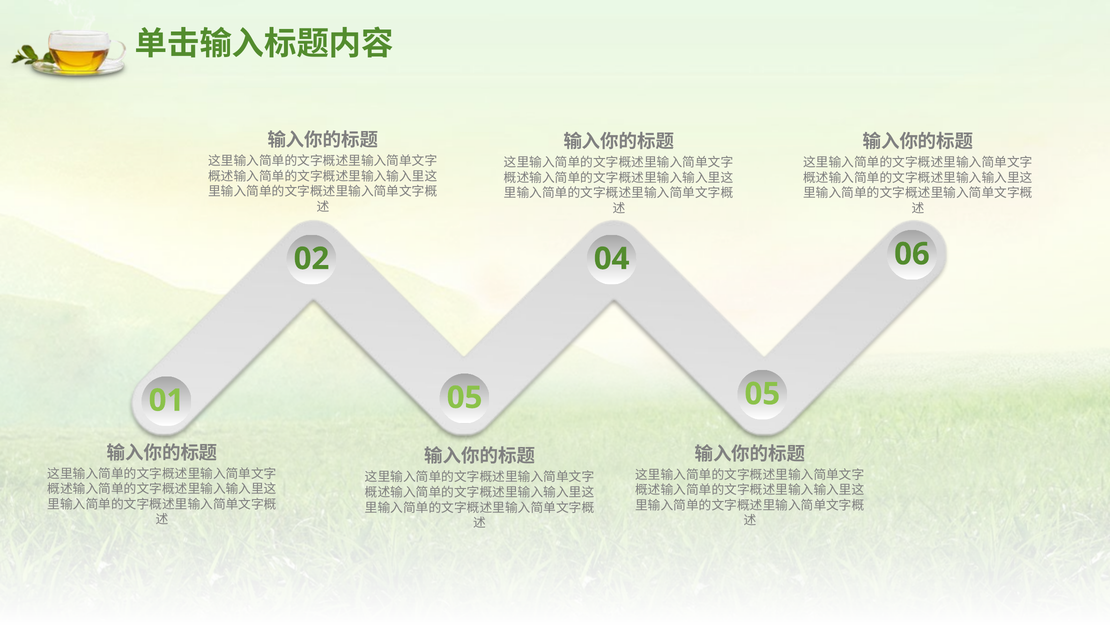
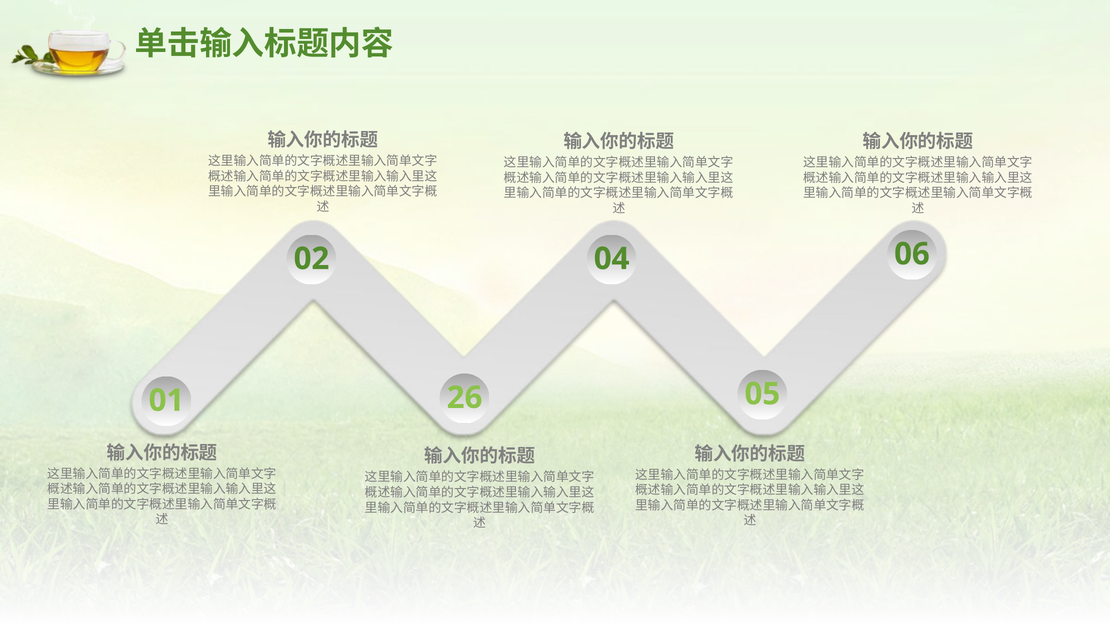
01 05: 05 -> 26 (465, 397)
